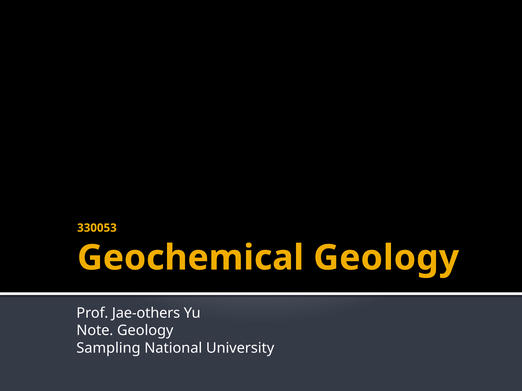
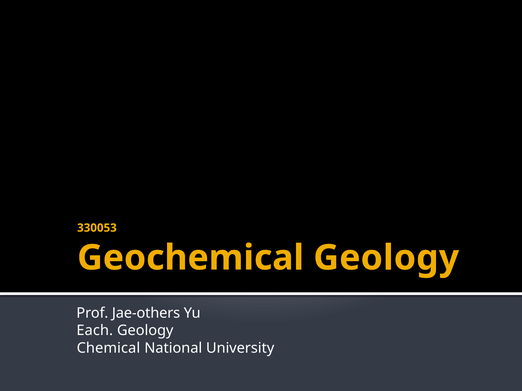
Note: Note -> Each (95, 331)
Sampling: Sampling -> Chemical (108, 348)
